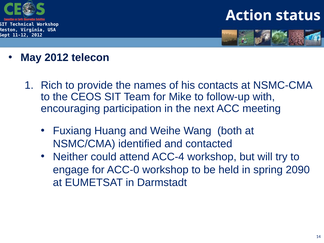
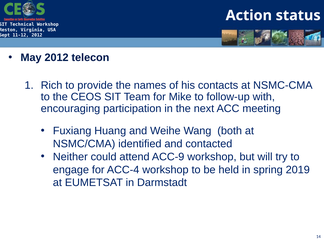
ACC-4: ACC-4 -> ACC-9 (168, 157)
ACC-0: ACC-0 -> ACC-4 (123, 170)
2090: 2090 -> 2019 (298, 170)
